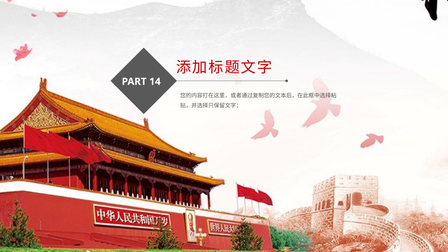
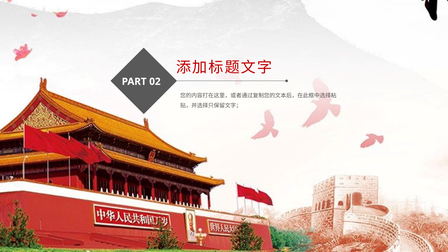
14: 14 -> 02 (155, 82)
